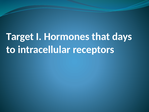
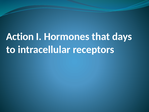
Target: Target -> Action (20, 37)
